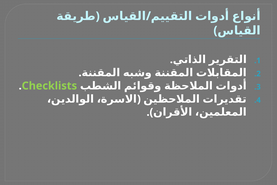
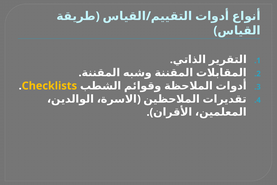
Checklists colour: light green -> yellow (49, 86)
